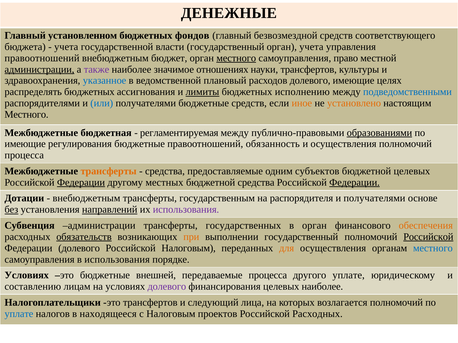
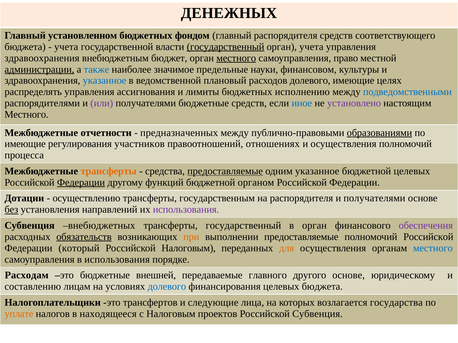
ДЕНЕЖНЫЕ: ДЕНЕЖНЫЕ -> ДЕНЕЖНЫХ (229, 13)
фондов: фондов -> фондом (192, 36)
главный безвозмездной: безвозмездной -> распорядителя (286, 36)
государственный underline: none -> present (226, 47)
правоотношений: правоотношений -> здравоохранения (42, 58)
также colour: purple -> blue (97, 69)
отношениях: отношениях -> предельные (222, 69)
науки трансфертов: трансфертов -> финансовом (309, 69)
распределять бюджетных: бюджетных -> управления (89, 92)
лимиты underline: present -> none (202, 92)
или colour: blue -> purple (102, 103)
иное colour: orange -> blue (302, 103)
установлено colour: orange -> purple (354, 103)
бюджетная: бюджетная -> отчетности (106, 133)
регламентируемая: регламентируемая -> предназначенных (179, 133)
регулирования бюджетные: бюджетные -> участников (140, 144)
обязанность: обязанность -> отношениях (273, 144)
предоставляемые underline: none -> present (225, 171)
одним субъектов: субъектов -> указанное (317, 171)
местных: местных -> функций (165, 183)
бюджетной средства: средства -> органом (256, 183)
Федерации underline: present -> none (355, 183)
внебюджетным: внебюджетным -> осуществлению (86, 199)
направлений underline: present -> none (110, 210)
Субвенция администрации: администрации -> внебюджетных (99, 226)
трансферты государственных: государственных -> государственный (243, 226)
обеспечения colour: orange -> purple (426, 226)
выполнении государственный: государственный -> предоставляемые (301, 237)
Российской underline: present -> none (428, 237)
Федерации долевого: долевого -> который (79, 248)
Условиях: Условиях -> Расходам (27, 276)
передаваемые процесса: процесса -> главного (268, 276)
другого уплате: уплате -> основе (349, 276)
долевого colour: purple -> blue (167, 287)
целевых наиболее: наиболее -> бюджета (322, 287)
следующий: следующий -> следующие (213, 303)
возлагается полномочий: полномочий -> государства (396, 303)
уплате colour: blue -> orange (19, 314)
Российской Расходных: Расходных -> Субвенция (317, 314)
